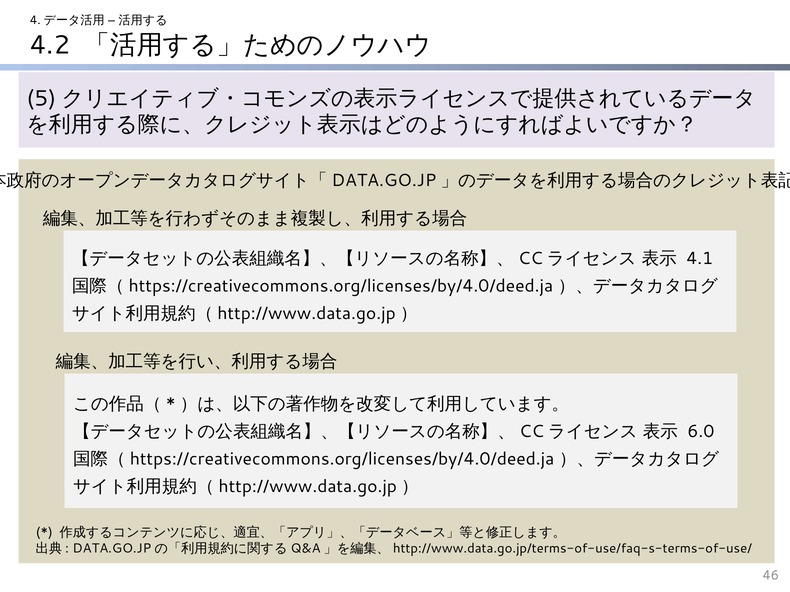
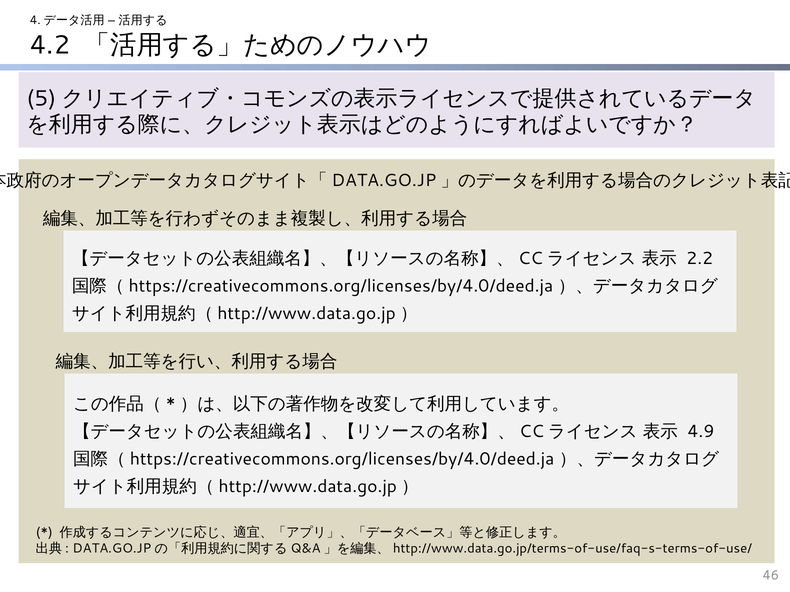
4.1: 4.1 -> 2.2 (700, 258)
6.0: 6.0 -> 4.9 (701, 432)
